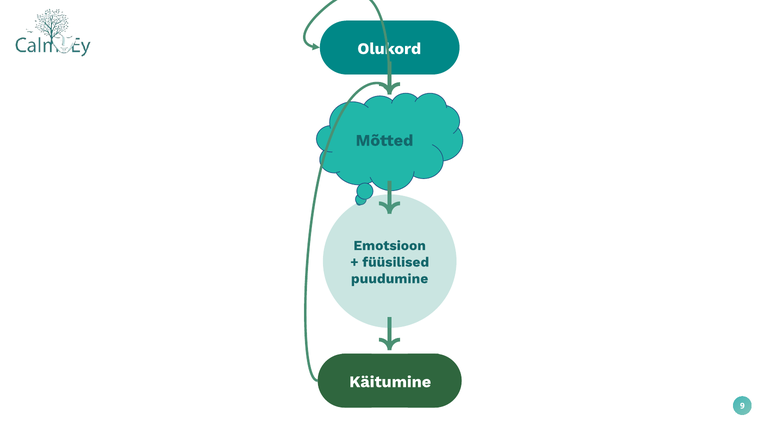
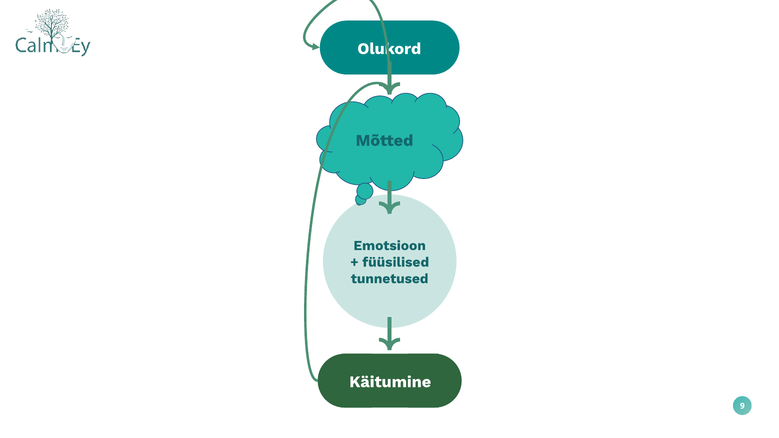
puudumine: puudumine -> tunnetused (390, 279)
